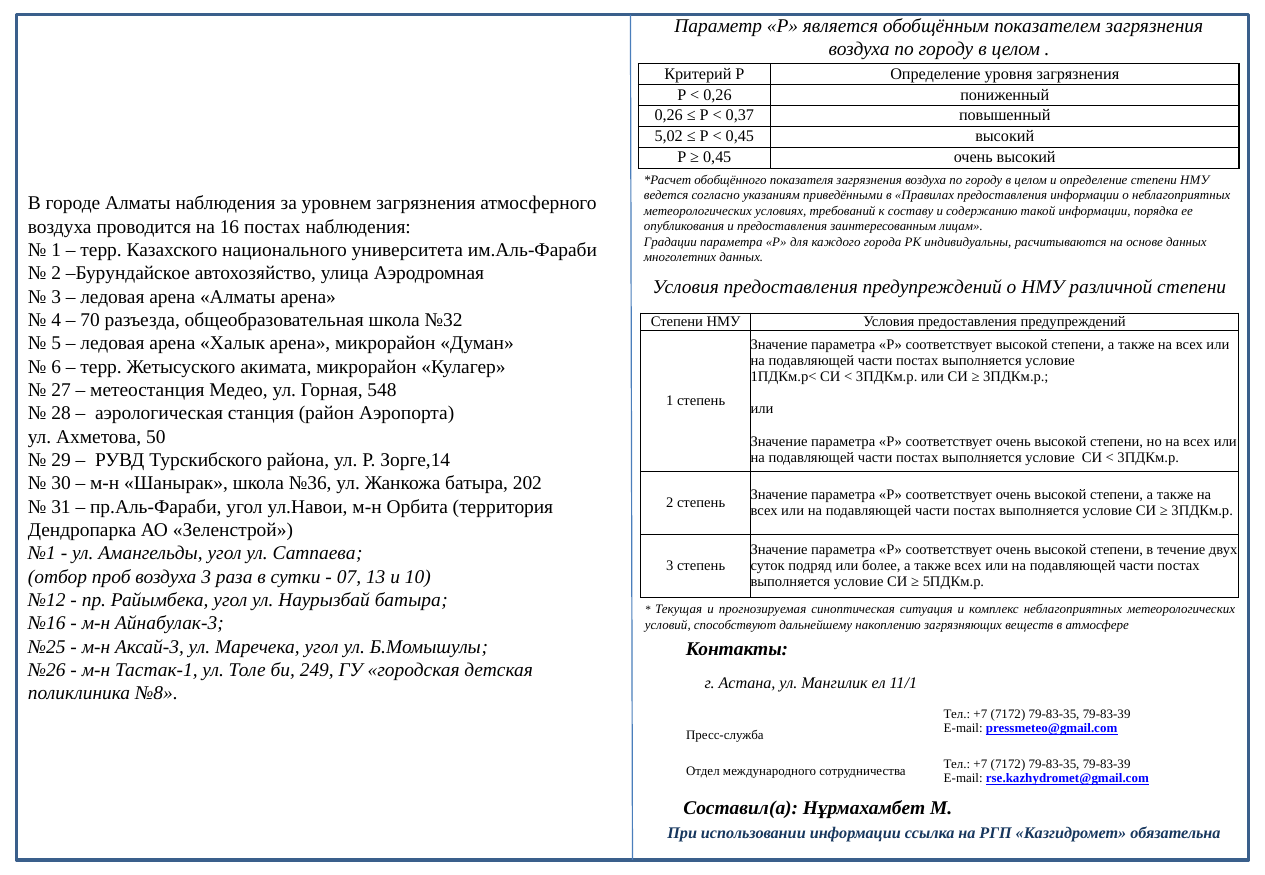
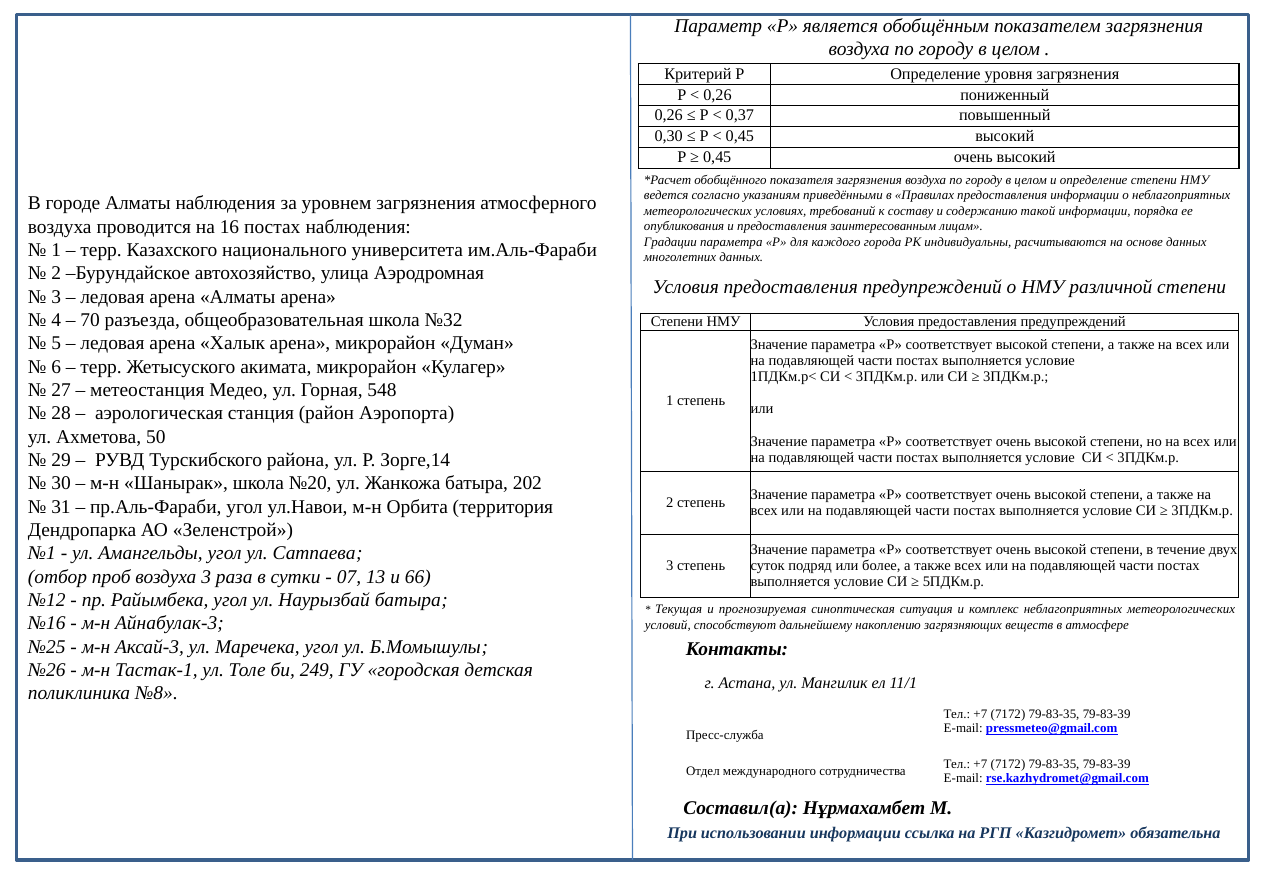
5,02: 5,02 -> 0,30 (669, 137)
№36: №36 -> №20 (310, 484)
10: 10 -> 66 (418, 577)
